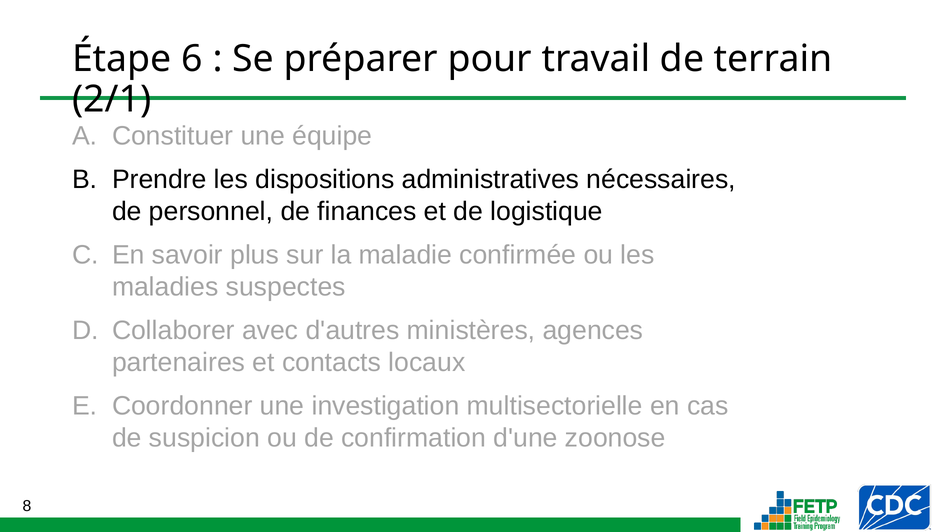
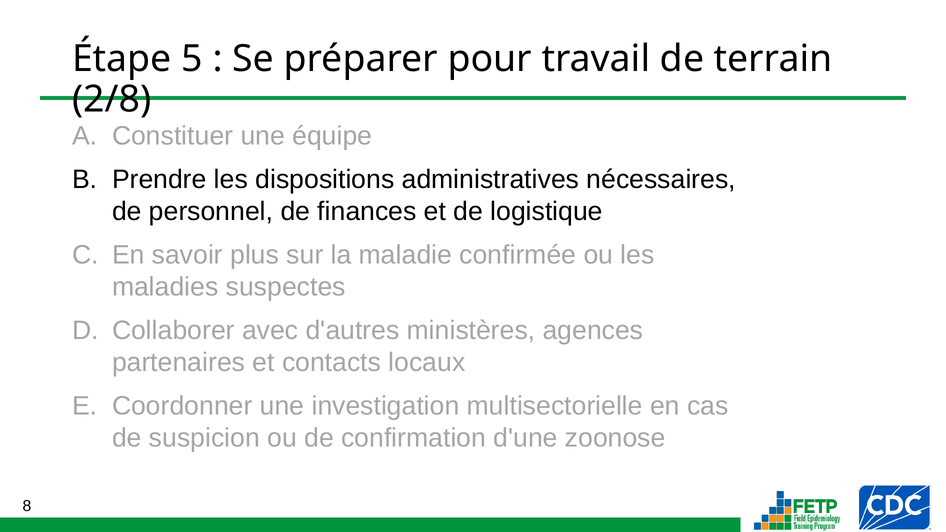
6: 6 -> 5 (192, 59)
2/1: 2/1 -> 2/8 (112, 99)
